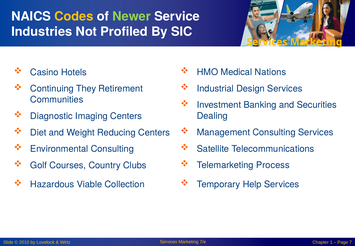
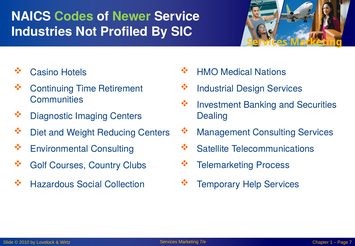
Codes colour: yellow -> light green (74, 16)
They: They -> Time (86, 89)
Viable: Viable -> Social (89, 184)
